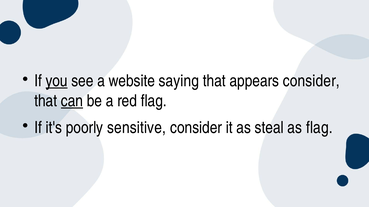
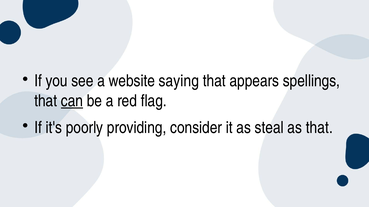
you underline: present -> none (57, 81)
appears consider: consider -> spellings (311, 81)
sensitive: sensitive -> providing (137, 128)
as flag: flag -> that (319, 128)
